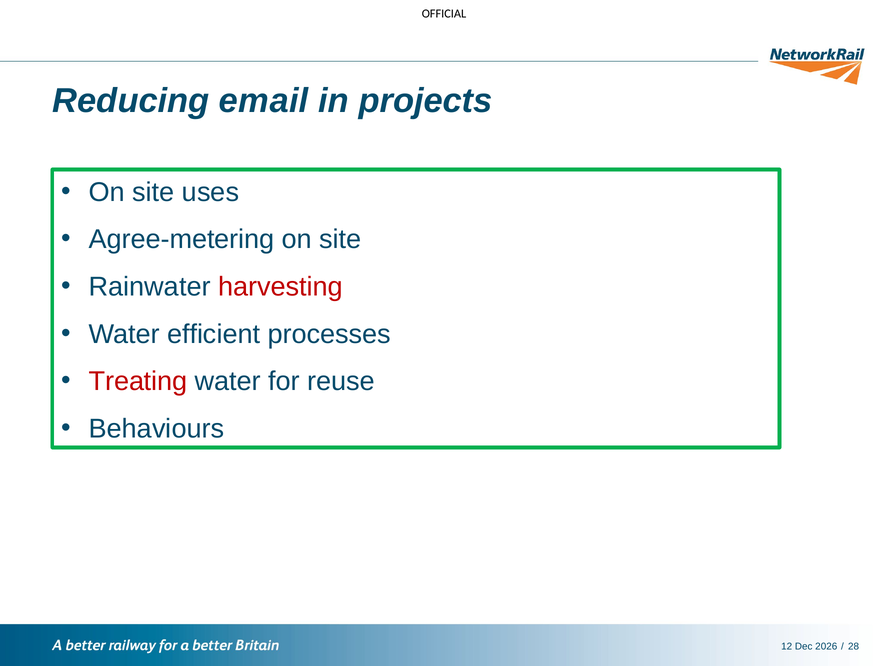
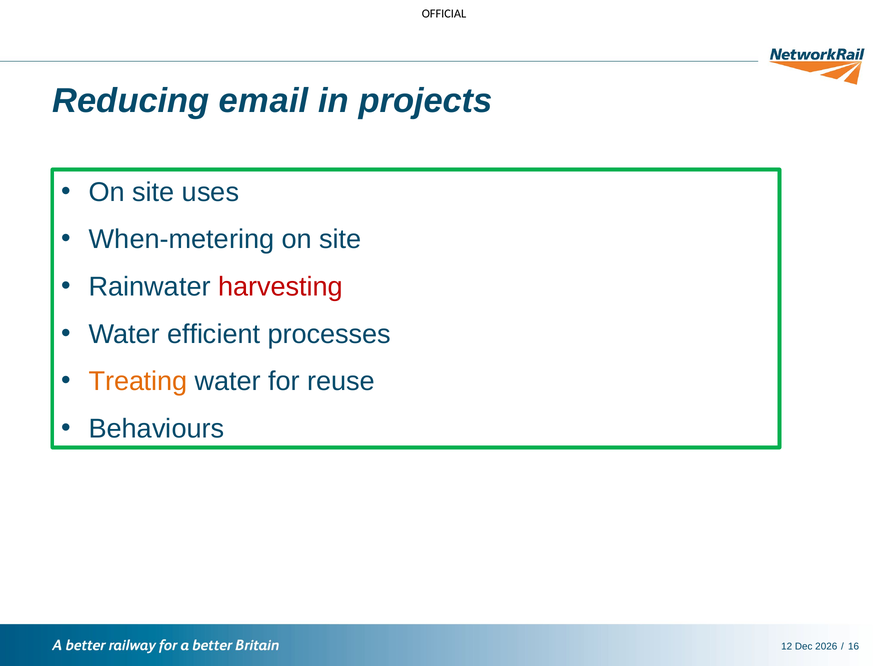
Agree-metering: Agree-metering -> When-metering (182, 239)
Treating colour: red -> orange (138, 381)
28: 28 -> 16 (854, 646)
